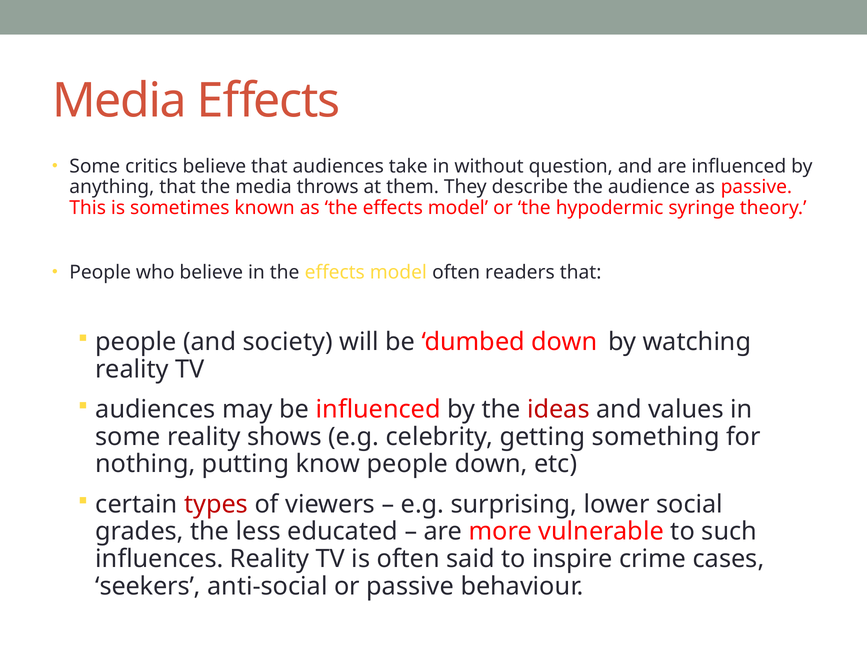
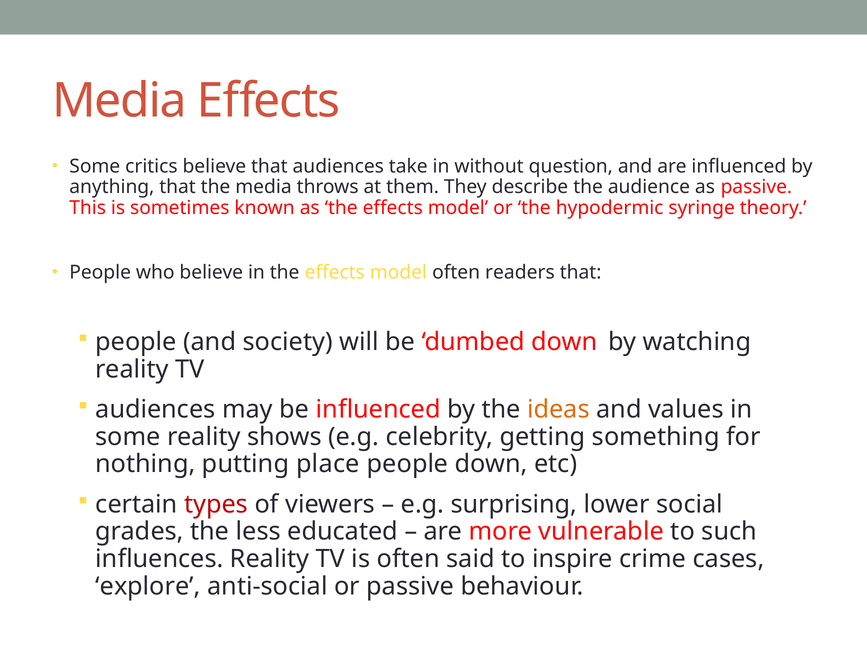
ideas colour: red -> orange (558, 410)
know: know -> place (328, 464)
seekers: seekers -> explore (148, 586)
